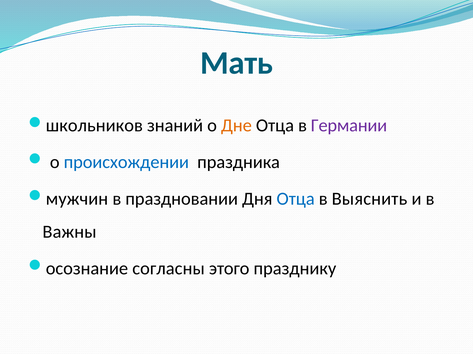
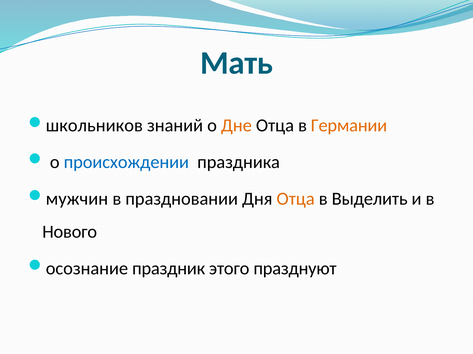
Германии colour: purple -> orange (349, 126)
Отца colour: blue -> orange (296, 199)
Выяснить: Выяснить -> Выделить (370, 199)
Важны: Важны -> Нового (70, 232)
согласны: согласны -> праздник (169, 269)
празднику: празднику -> празднуют (295, 269)
